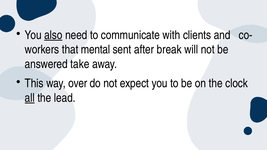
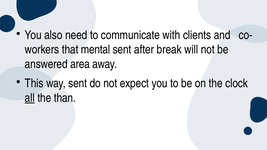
also underline: present -> none (53, 35)
take: take -> area (80, 64)
way over: over -> sent (78, 83)
lead: lead -> than (65, 98)
